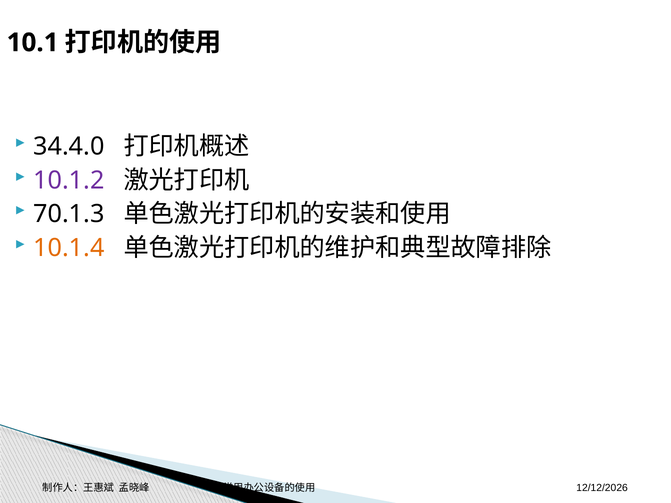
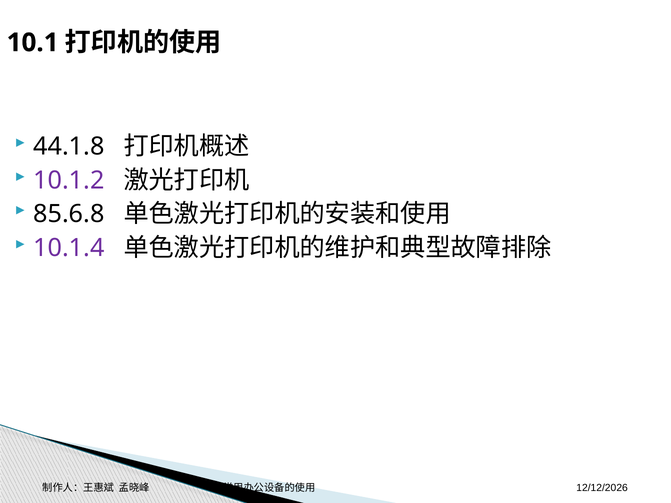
34.4.0: 34.4.0 -> 44.1.8 (69, 146)
70.1.3: 70.1.3 -> 85.6.8 (69, 214)
10.1.4 colour: orange -> purple (69, 248)
